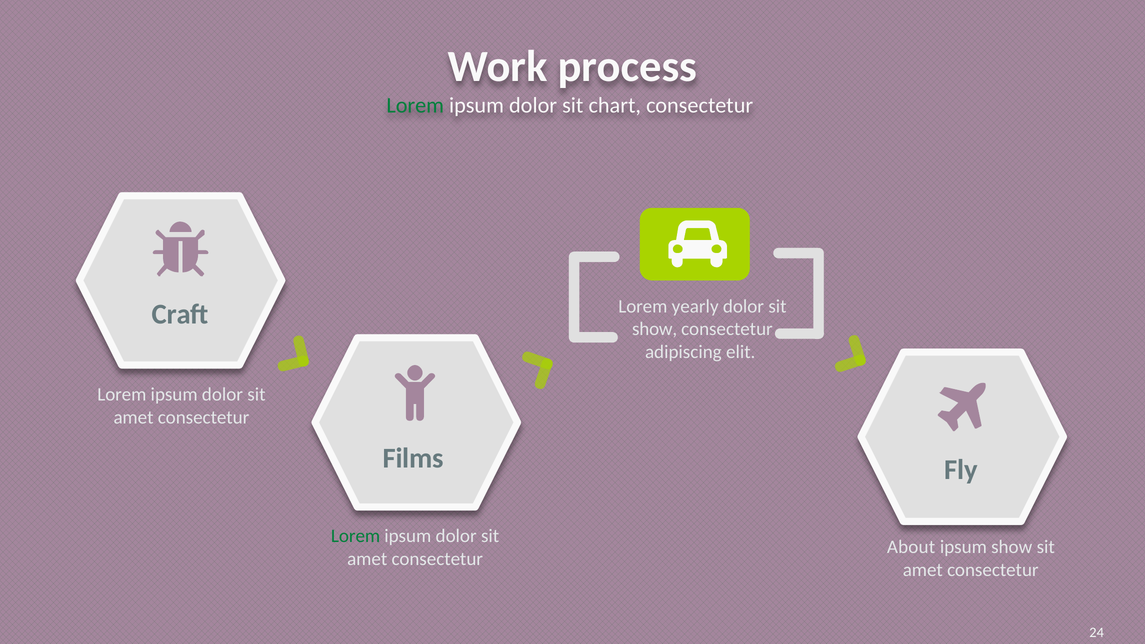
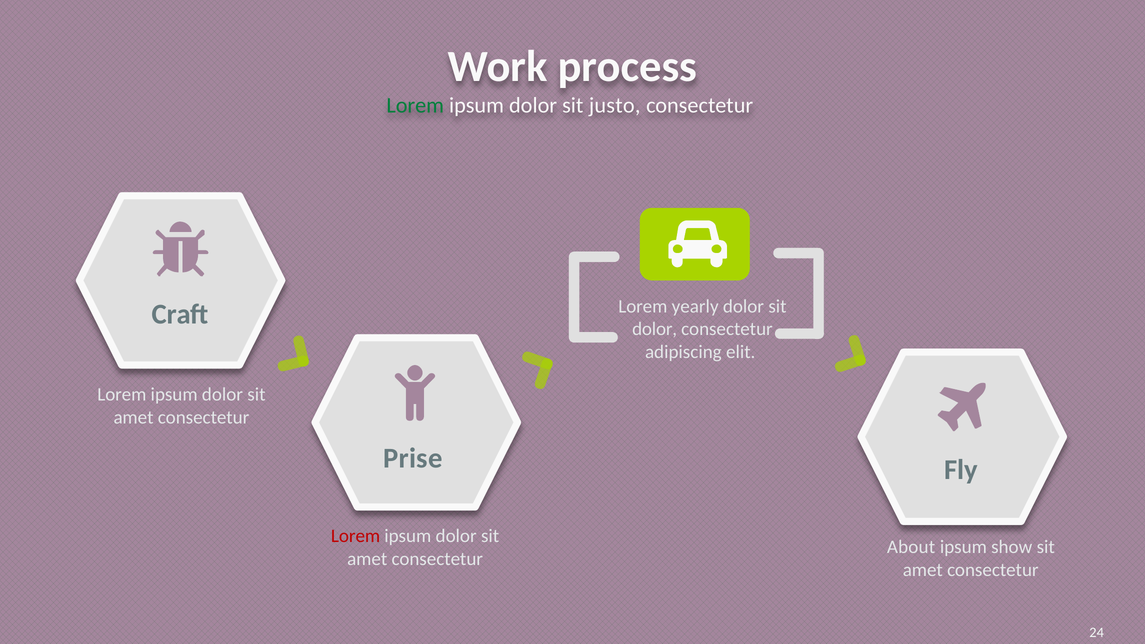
chart: chart -> justo (615, 105)
show: show -> dolor (655, 329)
Films: Films -> Prise (413, 458)
Lorem colour: green -> red (356, 536)
